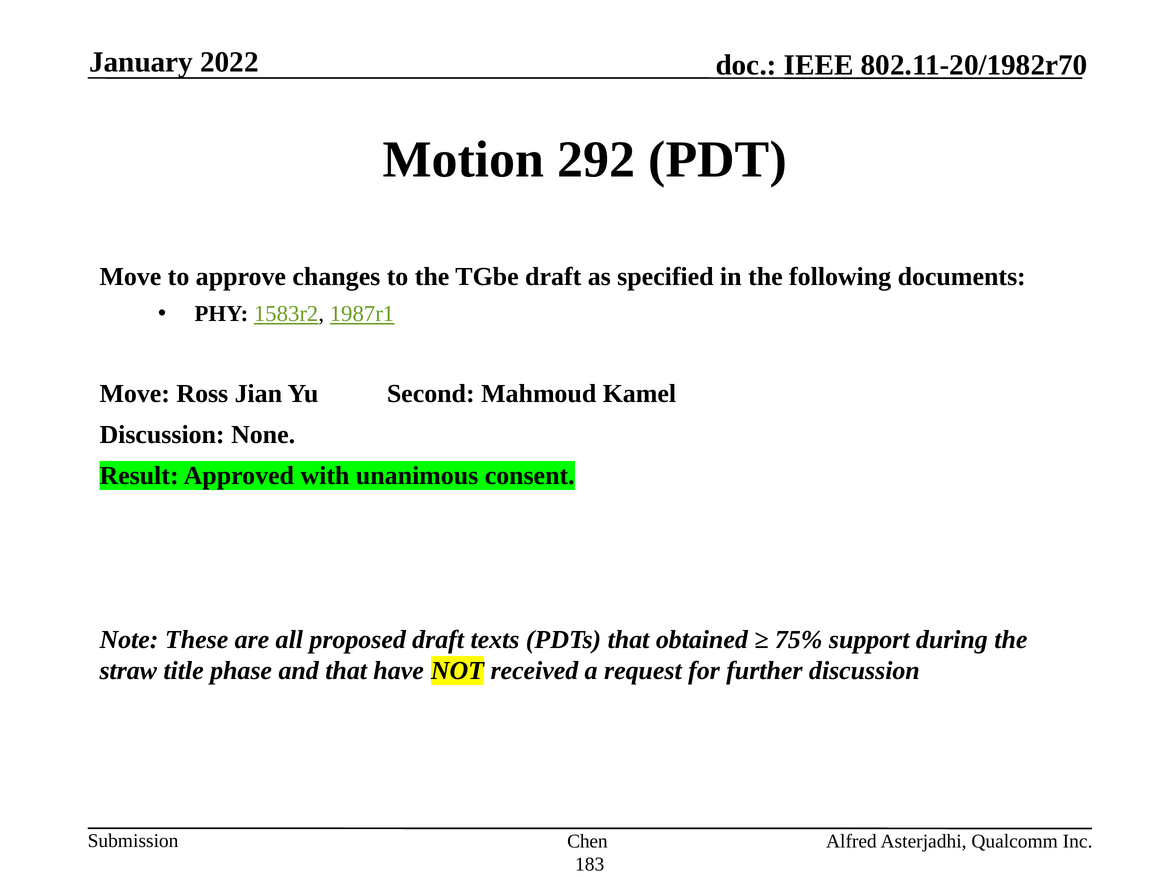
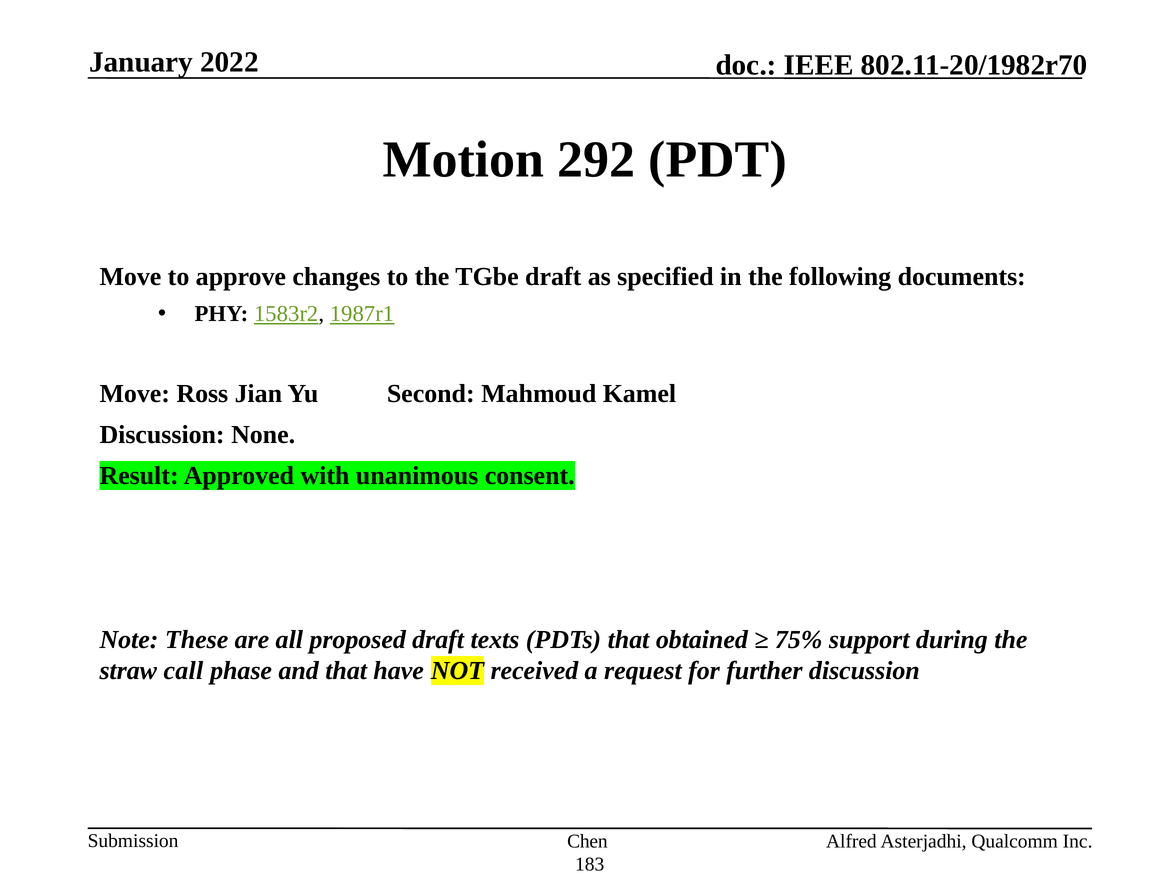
title: title -> call (183, 671)
